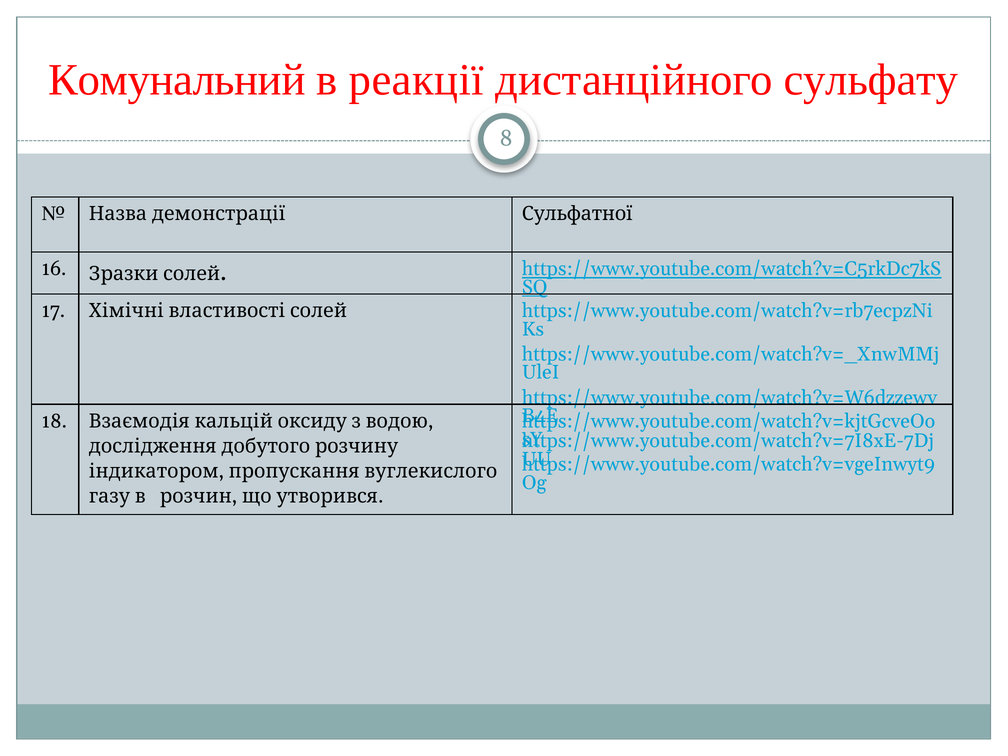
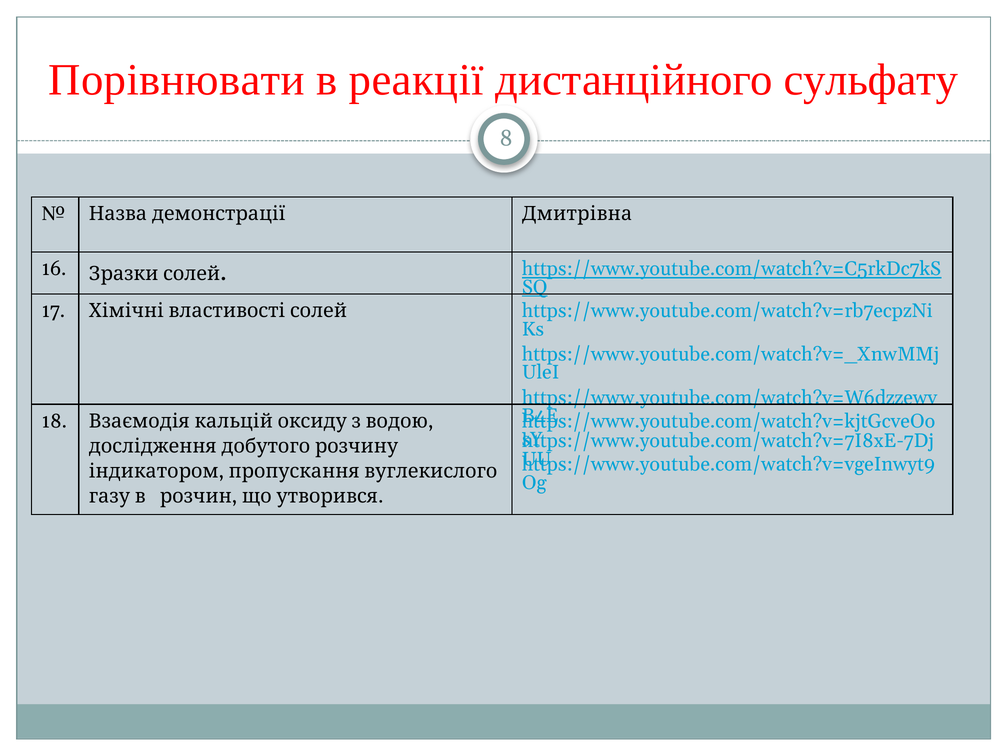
Комунальний: Комунальний -> Порівнювати (177, 80)
Сульфатної: Сульфатної -> Дмитрівна (577, 214)
